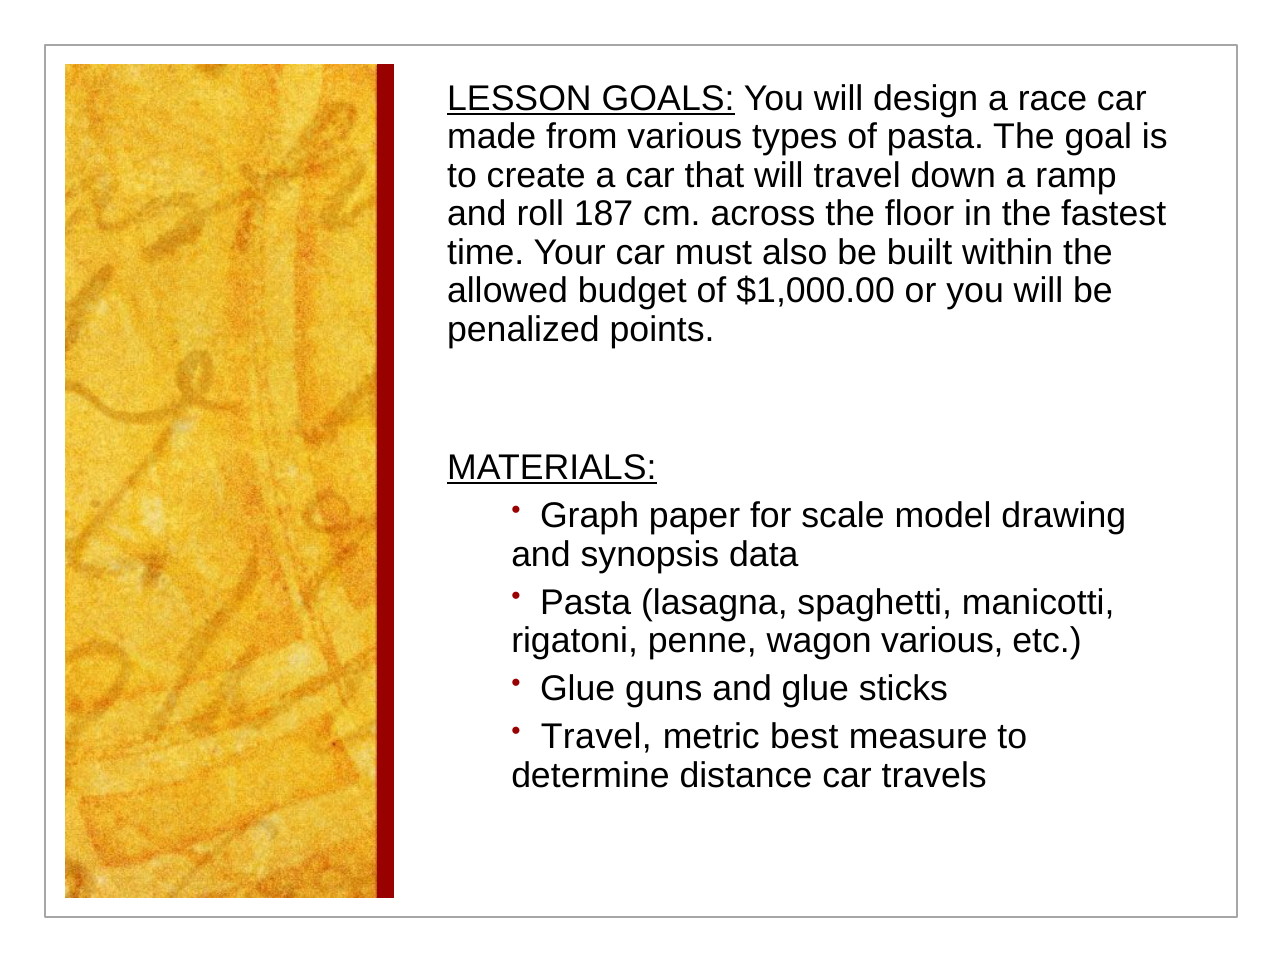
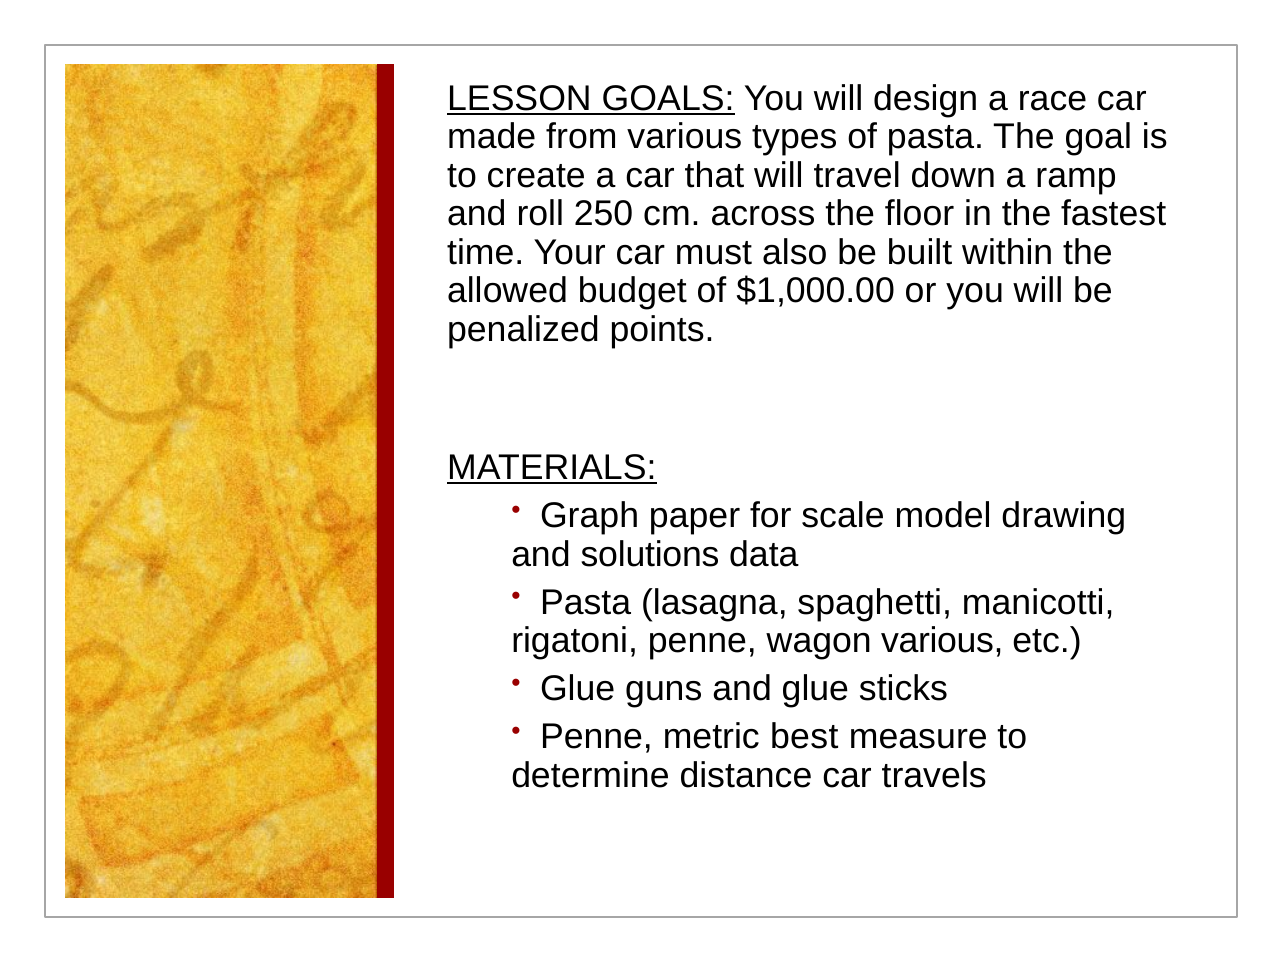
187: 187 -> 250 (604, 214)
synopsis: synopsis -> solutions (650, 554)
Travel: Travel -> Penne (596, 737)
